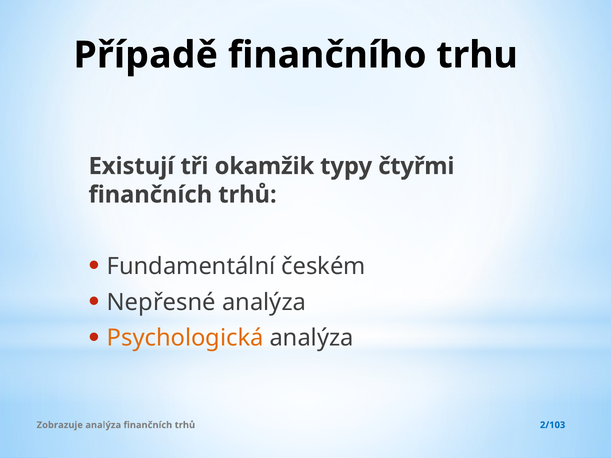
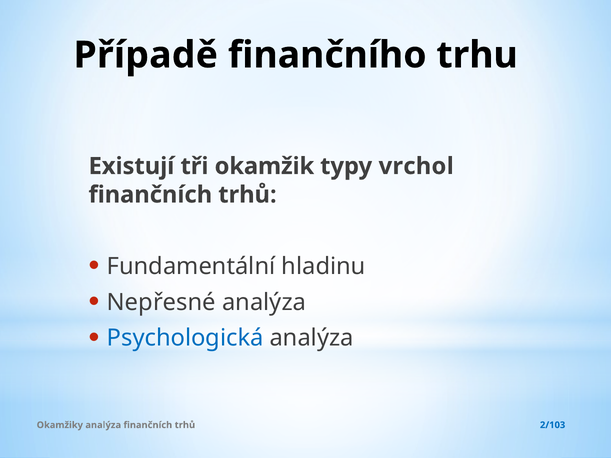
čtyřmi: čtyřmi -> vrchol (416, 166)
českém: českém -> hladinu (324, 267)
Psychologická colour: orange -> blue (185, 338)
Zobrazuje: Zobrazuje -> Okamžiky (60, 425)
